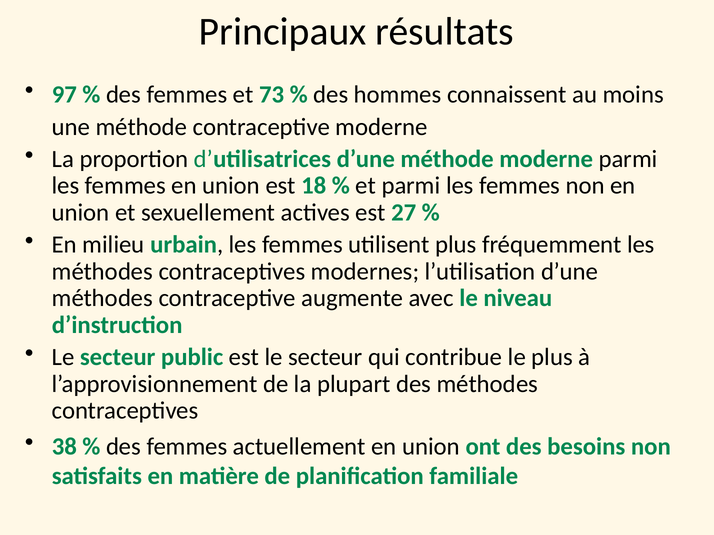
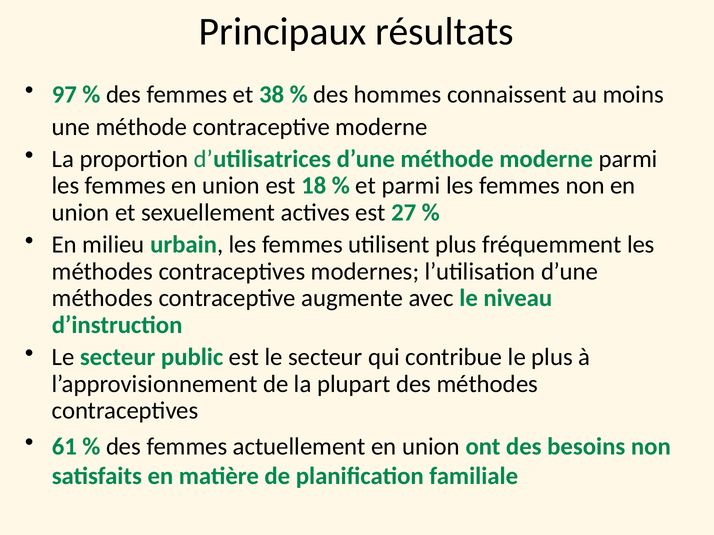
73: 73 -> 38 (272, 95)
38: 38 -> 61 (64, 447)
